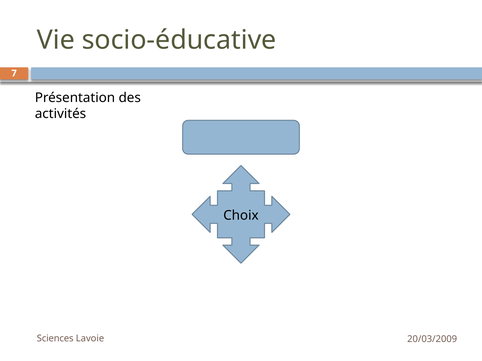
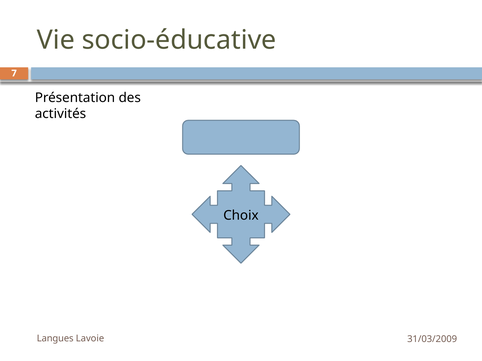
Sciences: Sciences -> Langues (55, 339)
20/03/2009: 20/03/2009 -> 31/03/2009 (432, 340)
